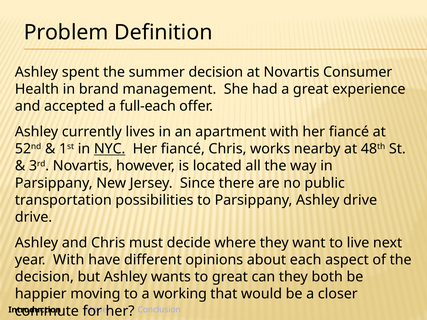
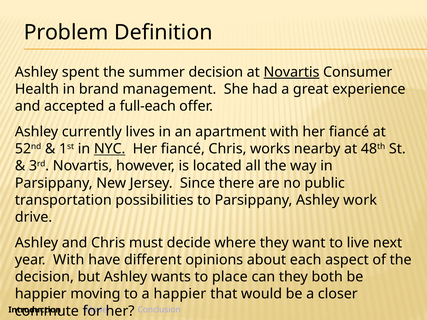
Novartis underline: none -> present (291, 72)
Ashley drive: drive -> work (360, 200)
to great: great -> place (230, 277)
a working: working -> happier (180, 294)
